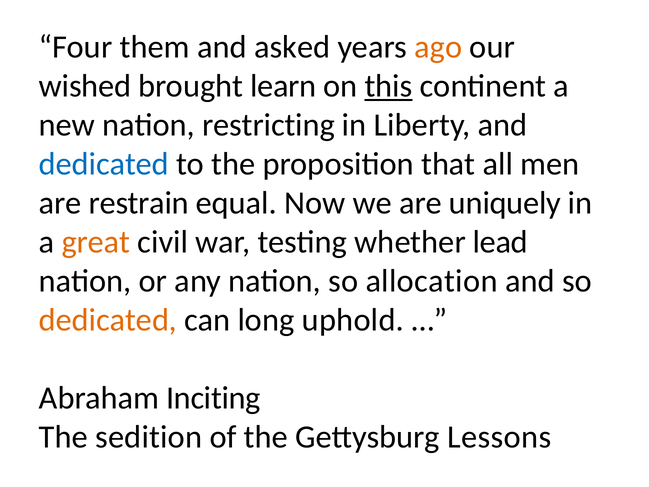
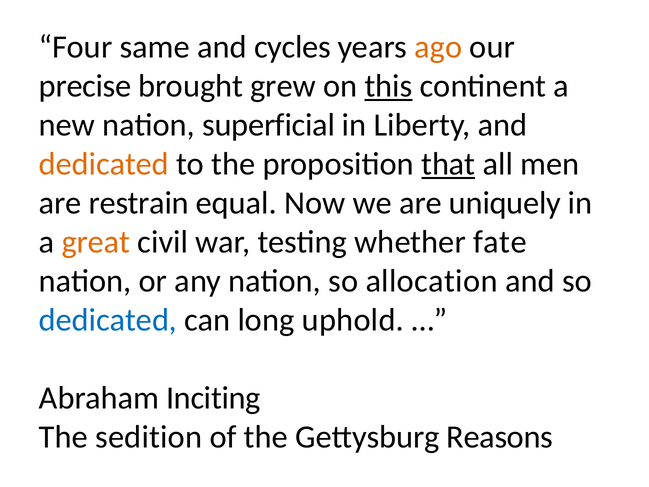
them: them -> same (155, 47)
asked: asked -> cycles (292, 47)
wished: wished -> precise (85, 86)
learn: learn -> grew (283, 86)
restricting: restricting -> superficial (269, 125)
dedicated colour: blue -> orange (104, 164)
that underline: none -> present (448, 164)
lead: lead -> fate (500, 242)
dedicated colour: orange -> blue (108, 320)
Lessons: Lessons -> Reasons (500, 437)
